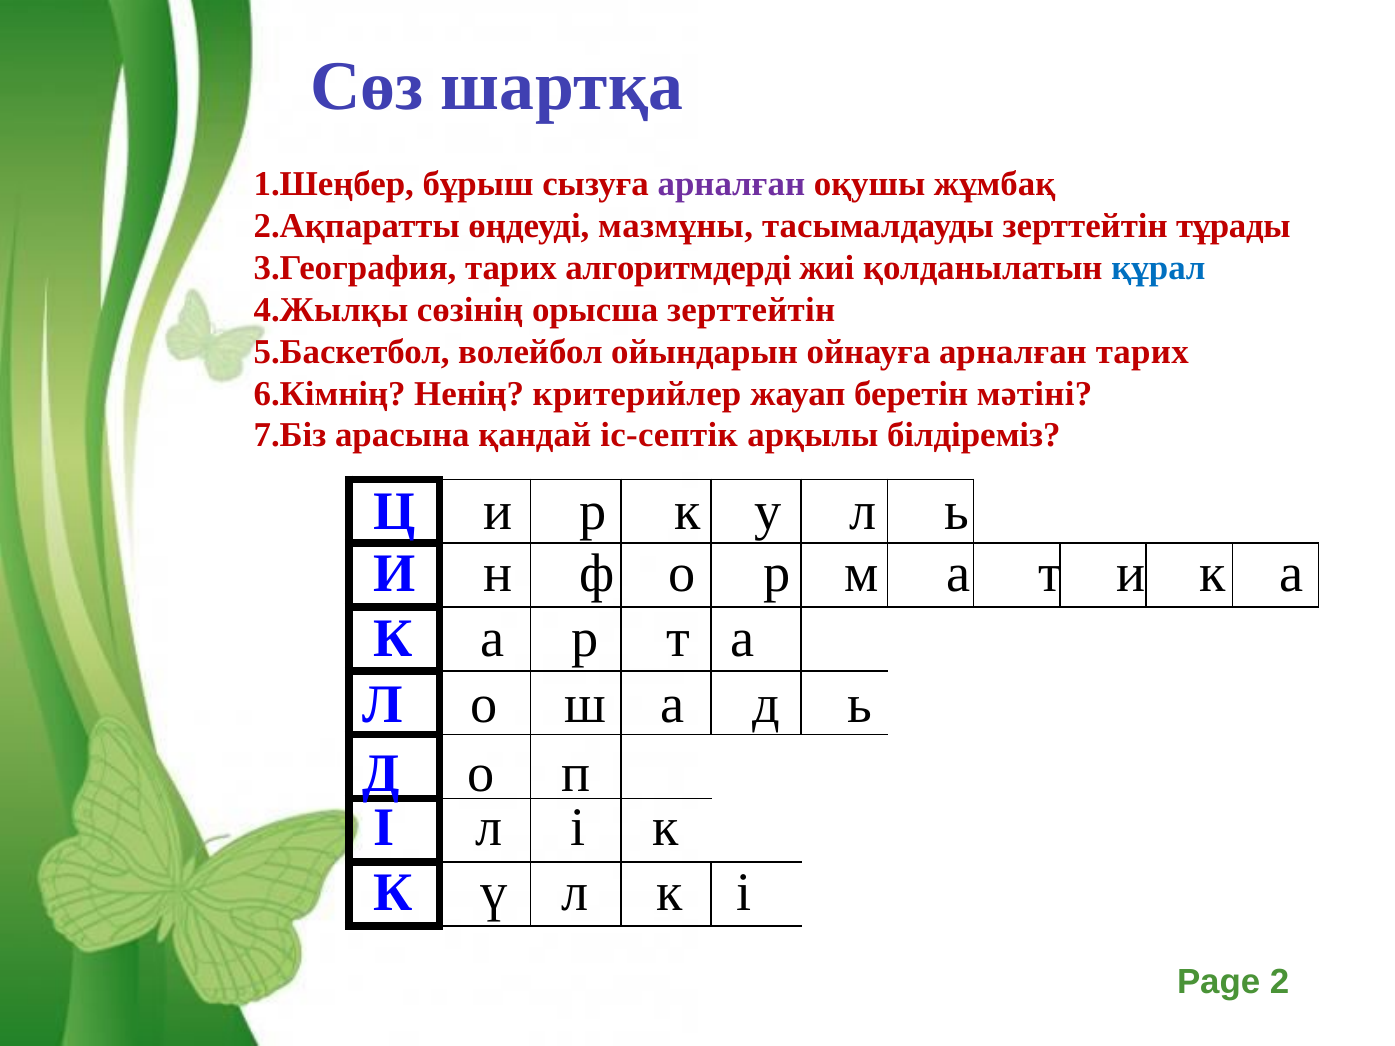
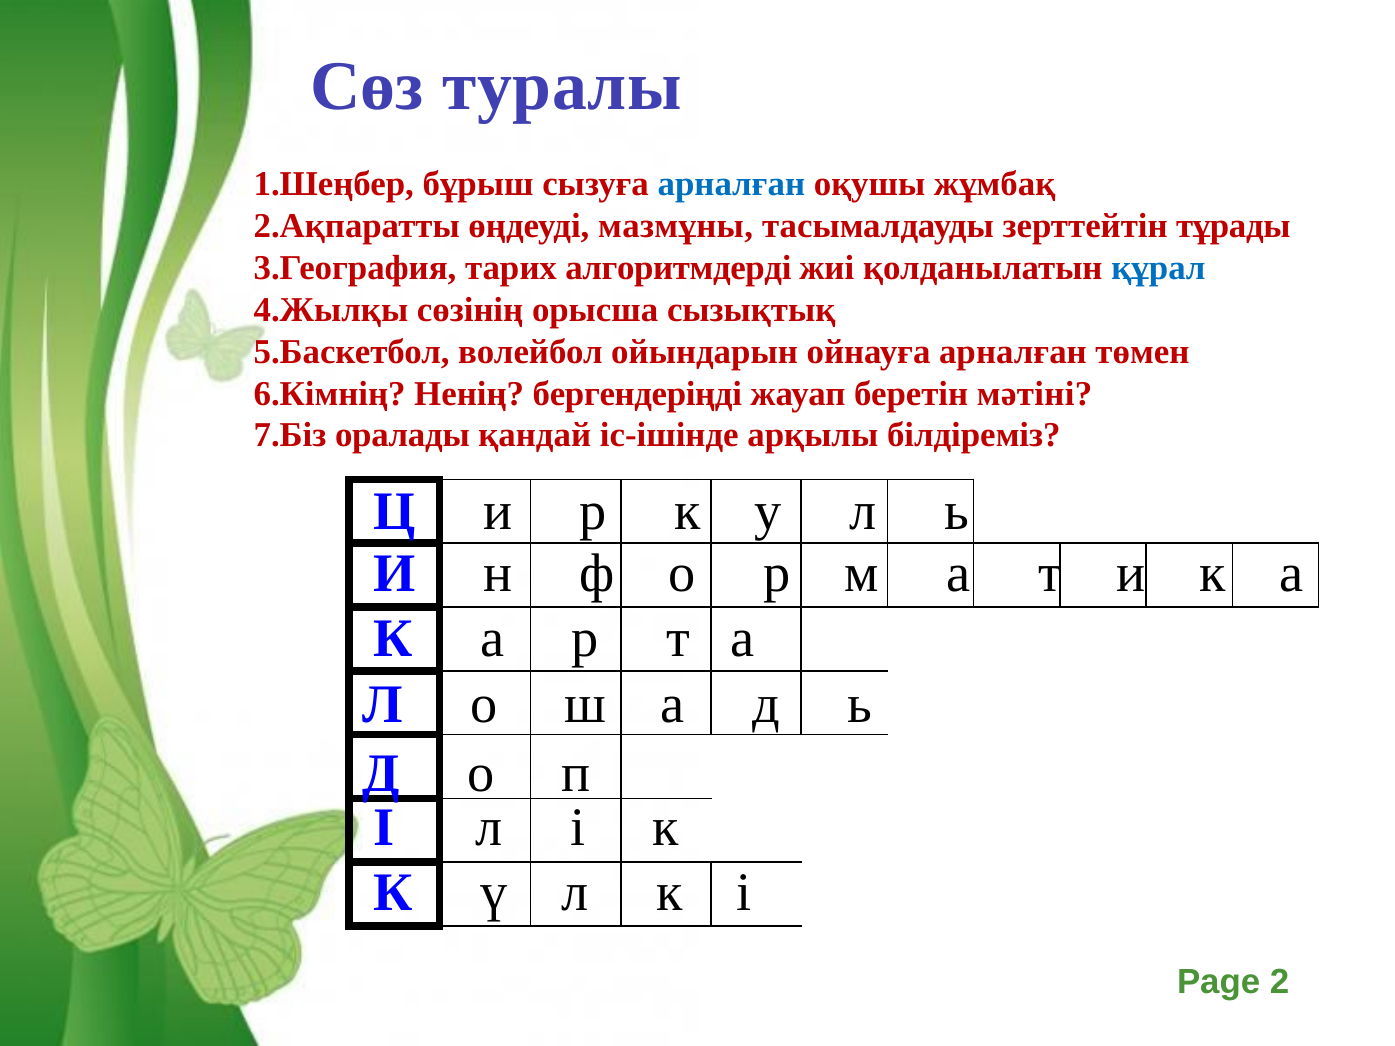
шартқа: шартқа -> туралы (562, 86)
арналған colour: purple -> blue (731, 184)
орысша зерттейтін: зерттейтін -> сызықтық (751, 310)
арналған тарих: тарих -> төмен (1142, 352)
критерийлер: критерийлер -> бергендеріңді (637, 394)
арасына: арасына -> оралады (402, 435)
іс-септік: іс-септік -> іс-ішінде (669, 435)
